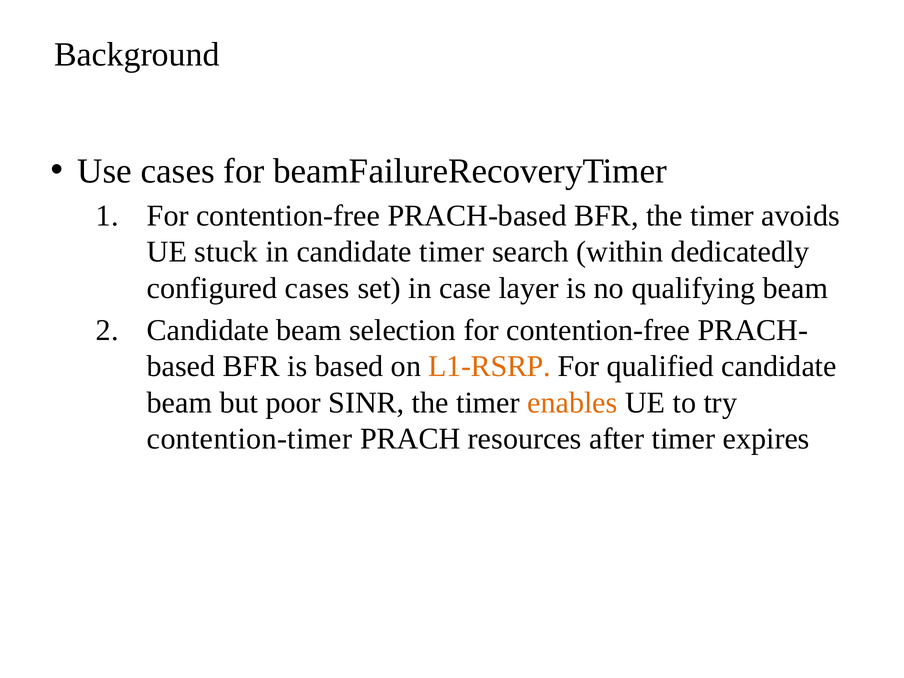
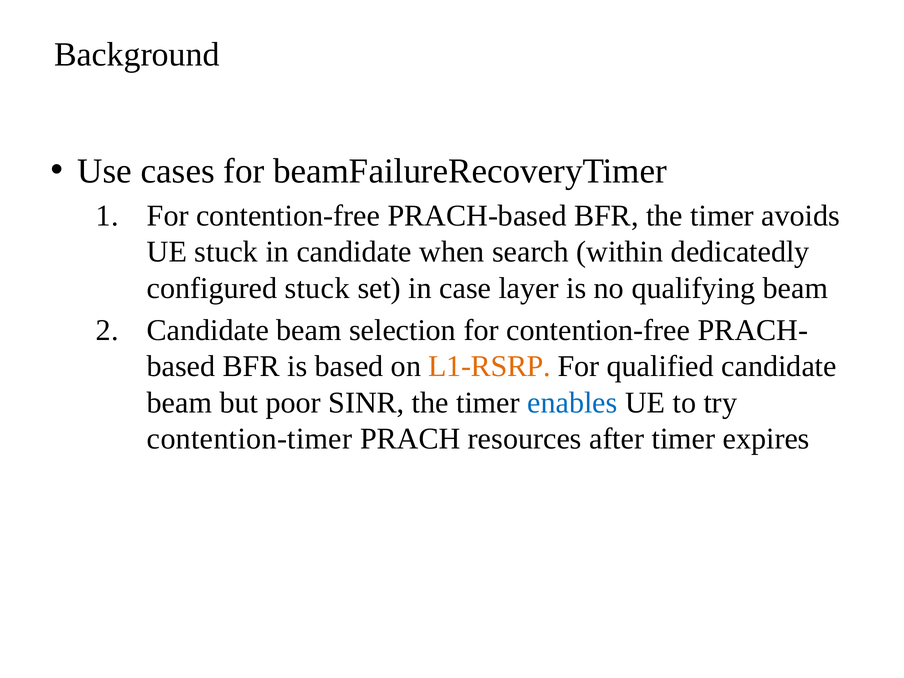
candidate timer: timer -> when (452, 252)
configured cases: cases -> stuck (317, 288)
enables colour: orange -> blue (572, 403)
